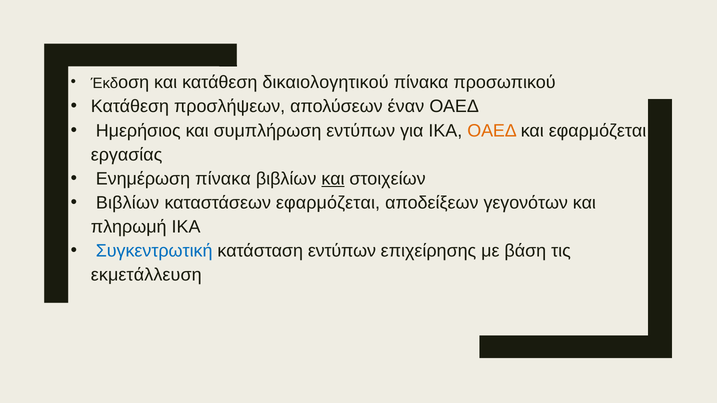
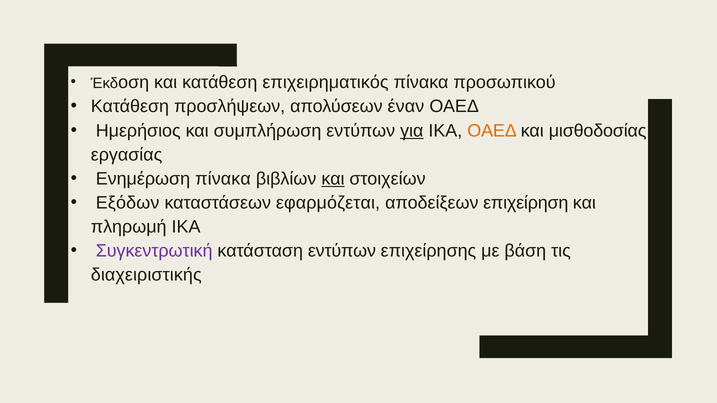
δικαιολογητικού: δικαιολογητικού -> επιχειρηματικός (326, 83)
για underline: none -> present (412, 131)
και εφαρμόζεται: εφαρμόζεται -> μισθοδοσίας (598, 131)
Βιβλίων: Βιβλίων -> Εξόδων (128, 203)
γεγονότων: γεγονότων -> επιχείρηση (526, 203)
Συγκεντρωτική colour: blue -> purple (154, 251)
εκμετάλλευση: εκμετάλλευση -> διαχειριστικής (146, 275)
